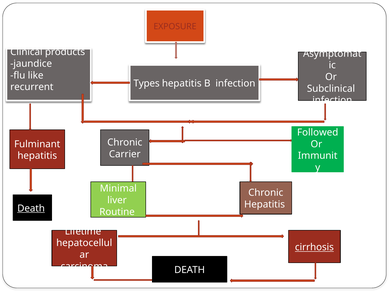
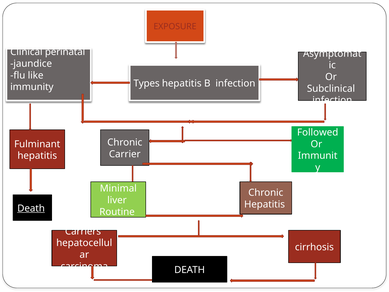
products: products -> perinatal (65, 52)
recurrent: recurrent -> immunity (32, 87)
Lifetime: Lifetime -> Carriers (83, 231)
cirrhosis underline: present -> none (314, 247)
